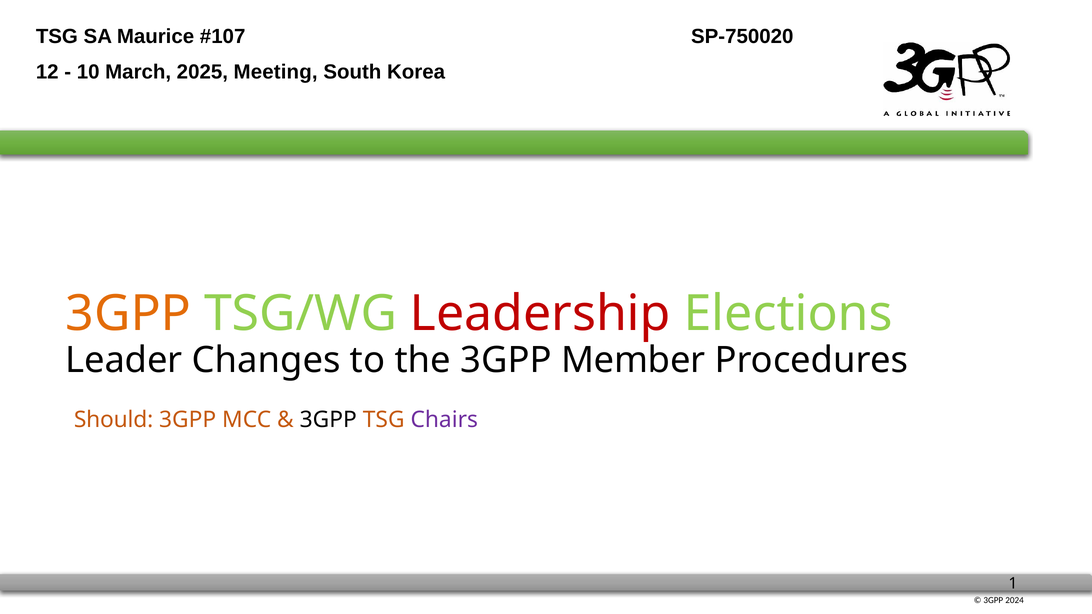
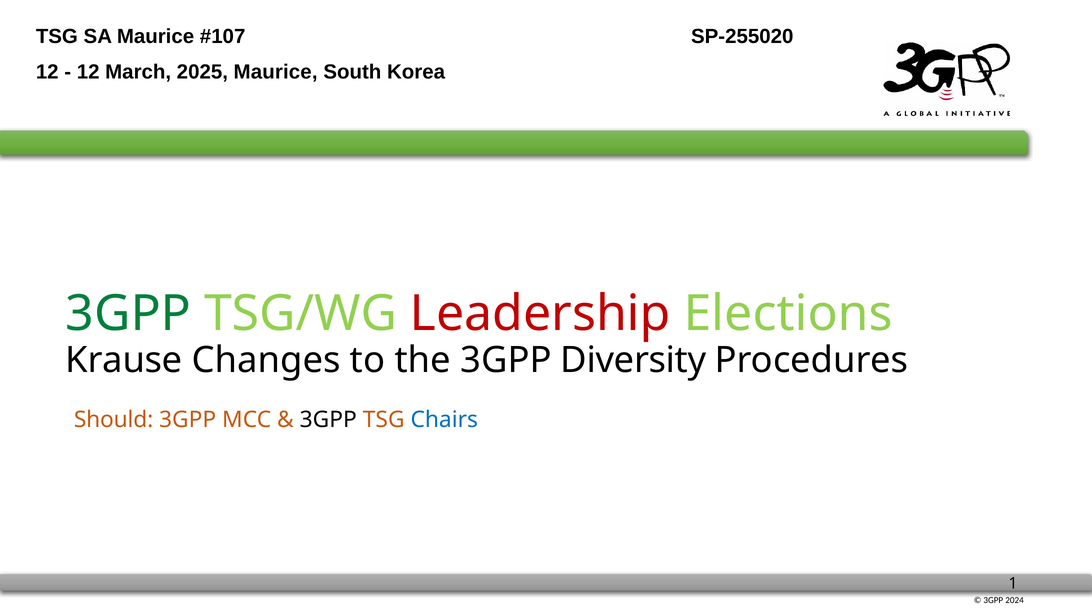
SP-750020: SP-750020 -> SP-255020 (742, 36)
10: 10 -> 12 (88, 72)
2025 Meeting: Meeting -> Maurice (276, 72)
3GPP colour: orange -> green (128, 314)
Leader: Leader -> Krause (124, 361)
Member: Member -> Diversity (633, 361)
Chairs colour: purple -> blue (444, 420)
